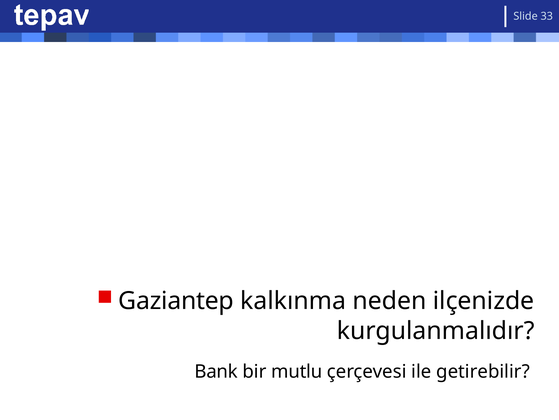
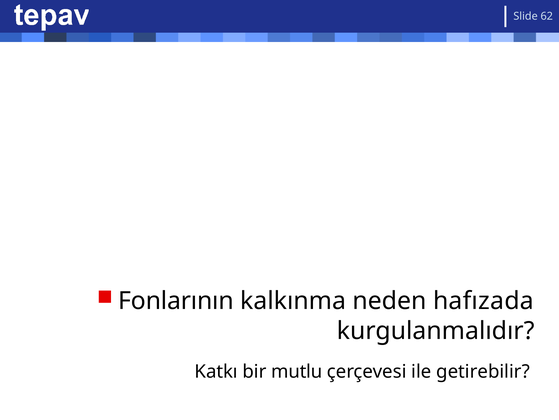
33: 33 -> 62 (547, 16)
Gaziantep: Gaziantep -> Fonlarının (176, 301)
ilçenizde: ilçenizde -> hafızada (483, 301)
Bank: Bank -> Katkı (216, 371)
